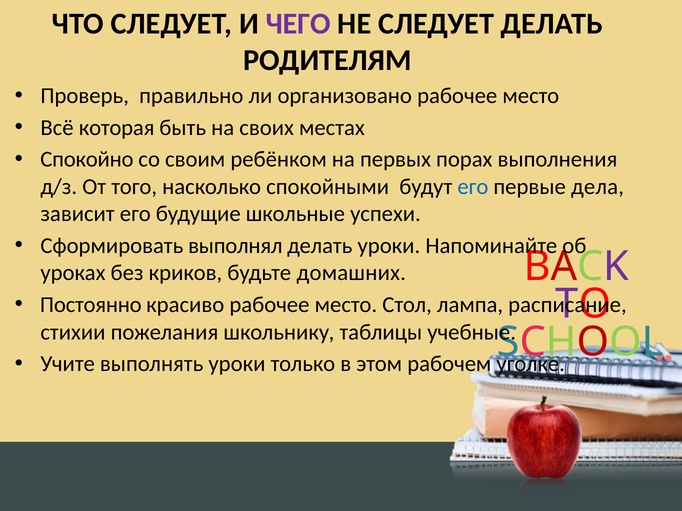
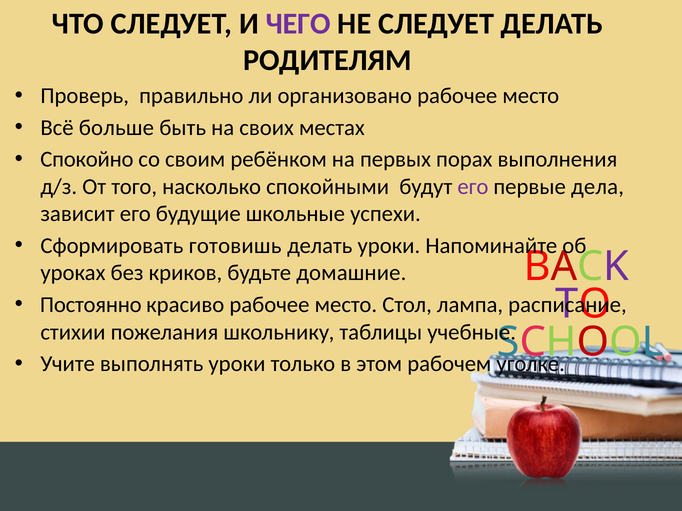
которая: которая -> больше (116, 128)
его colour: blue -> purple (473, 187)
выполнял: выполнял -> готовишь (235, 246)
домашних: домашних -> домашние (351, 273)
